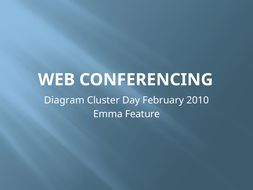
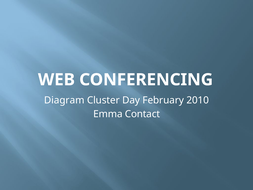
Feature: Feature -> Contact (142, 114)
